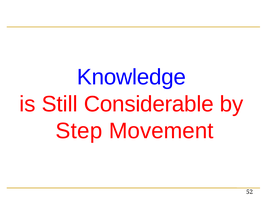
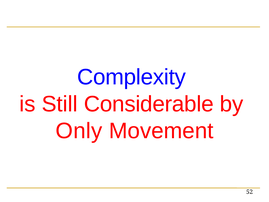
Knowledge: Knowledge -> Complexity (131, 77)
Step: Step -> Only (79, 131)
